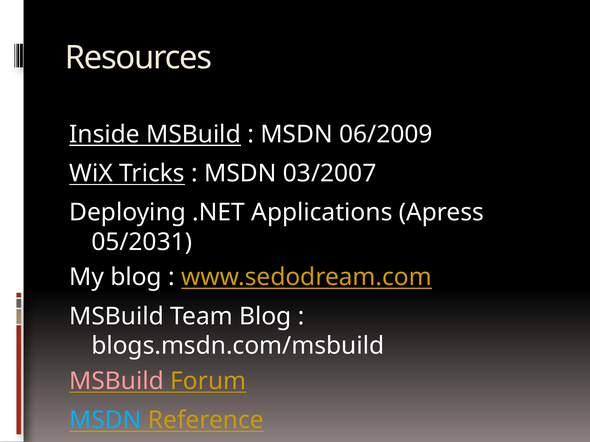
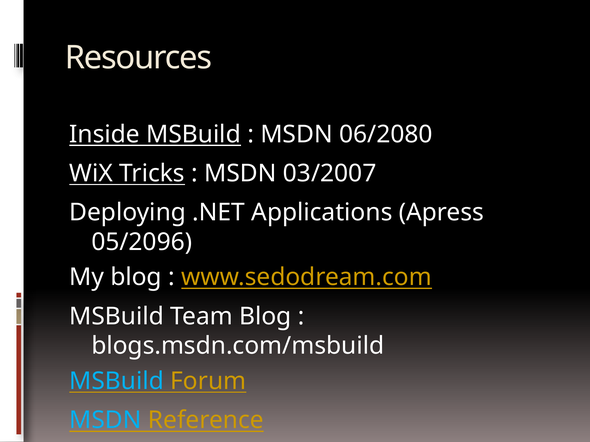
06/2009: 06/2009 -> 06/2080 (386, 134)
05/2031: 05/2031 -> 05/2096 (142, 242)
MSBuild colour: pink -> light blue (117, 381)
